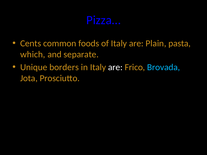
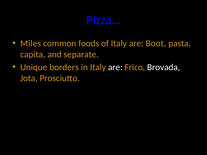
Cents: Cents -> Miles (31, 43)
Plain: Plain -> Boot (156, 43)
which: which -> capita (33, 54)
Brovada colour: light blue -> white (164, 67)
